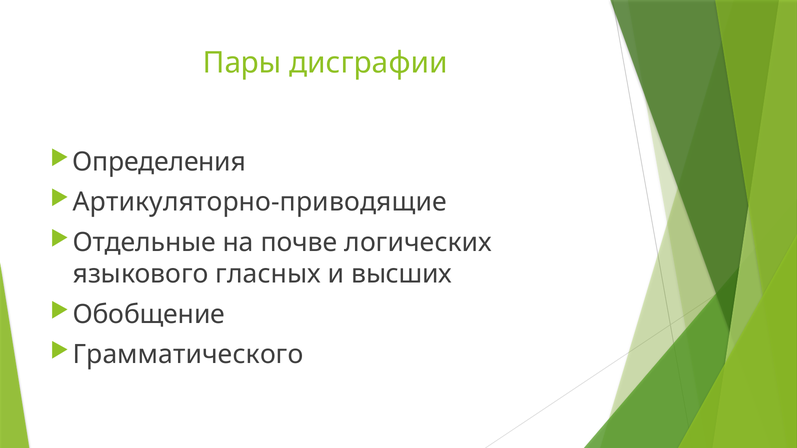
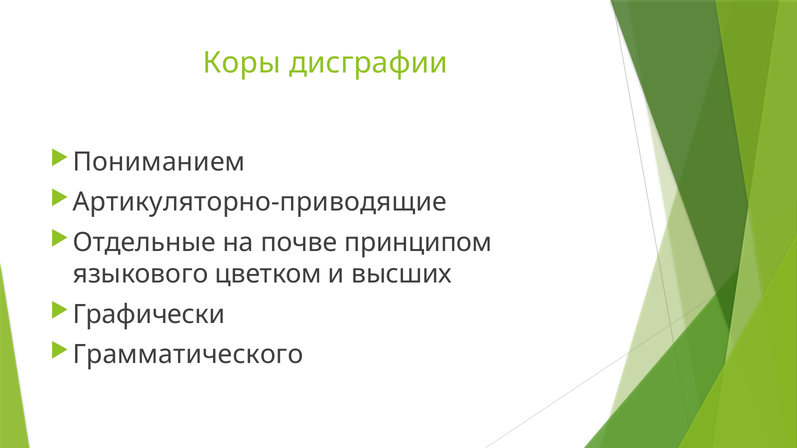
Пары: Пары -> Коры (242, 63)
Определения: Определения -> Пониманием (159, 162)
логических: логических -> принципом (418, 242)
гласных: гласных -> цветком (268, 274)
Обобщение: Обобщение -> Графически (149, 315)
